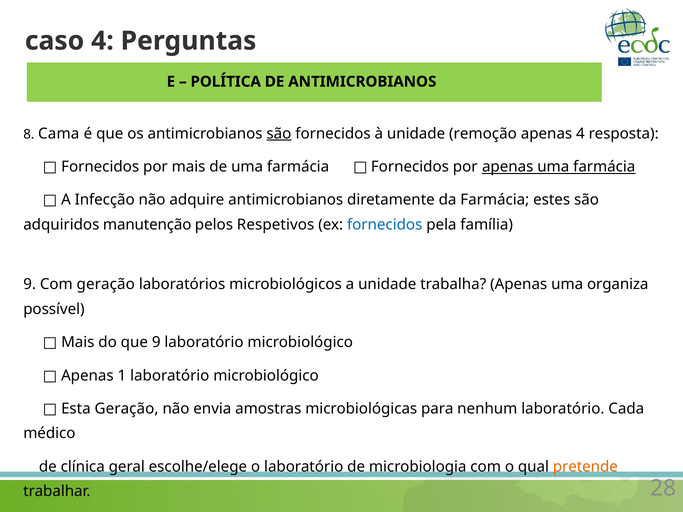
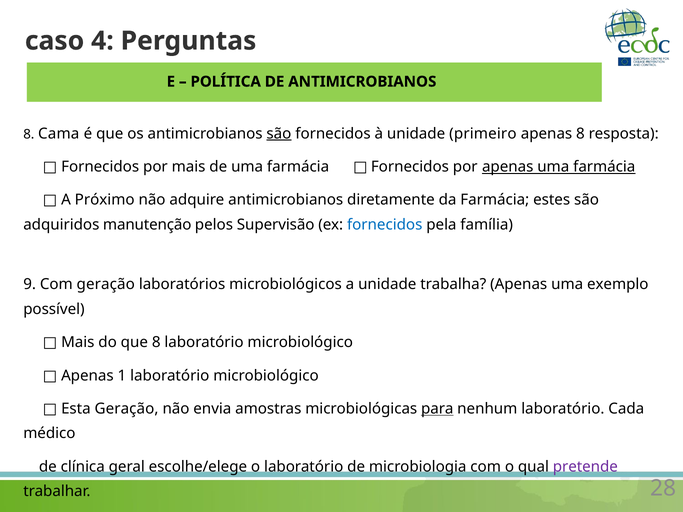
remoção: remoção -> primeiro (483, 134)
apenas 4: 4 -> 8 (580, 134)
Infecção: Infecção -> Próximo (105, 200)
Respetivos: Respetivos -> Supervisão (276, 225)
organiza: organiza -> exemplo (618, 285)
que 9: 9 -> 8 (156, 342)
para underline: none -> present (437, 409)
pretende colour: orange -> purple (585, 467)
